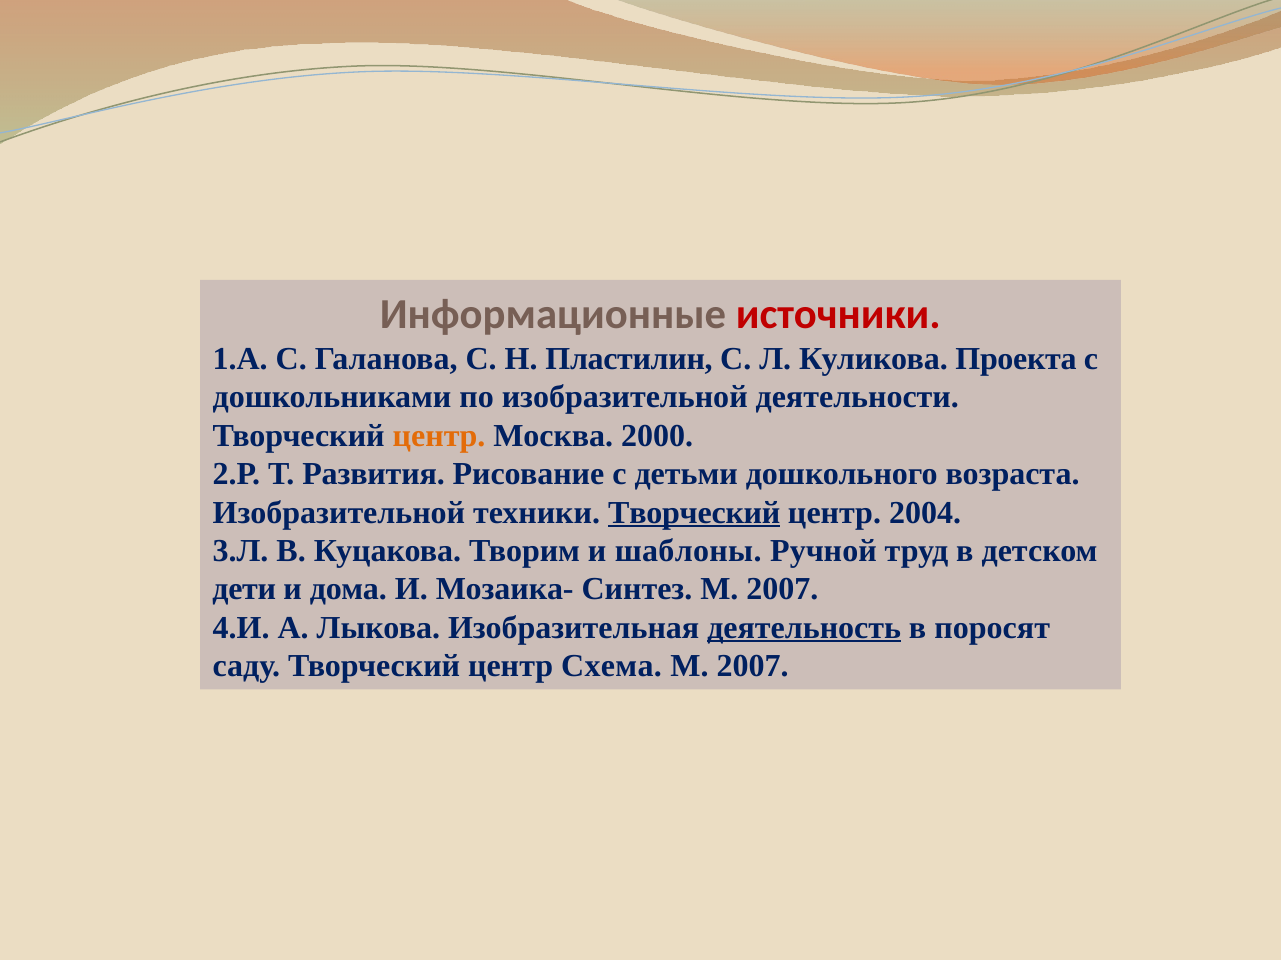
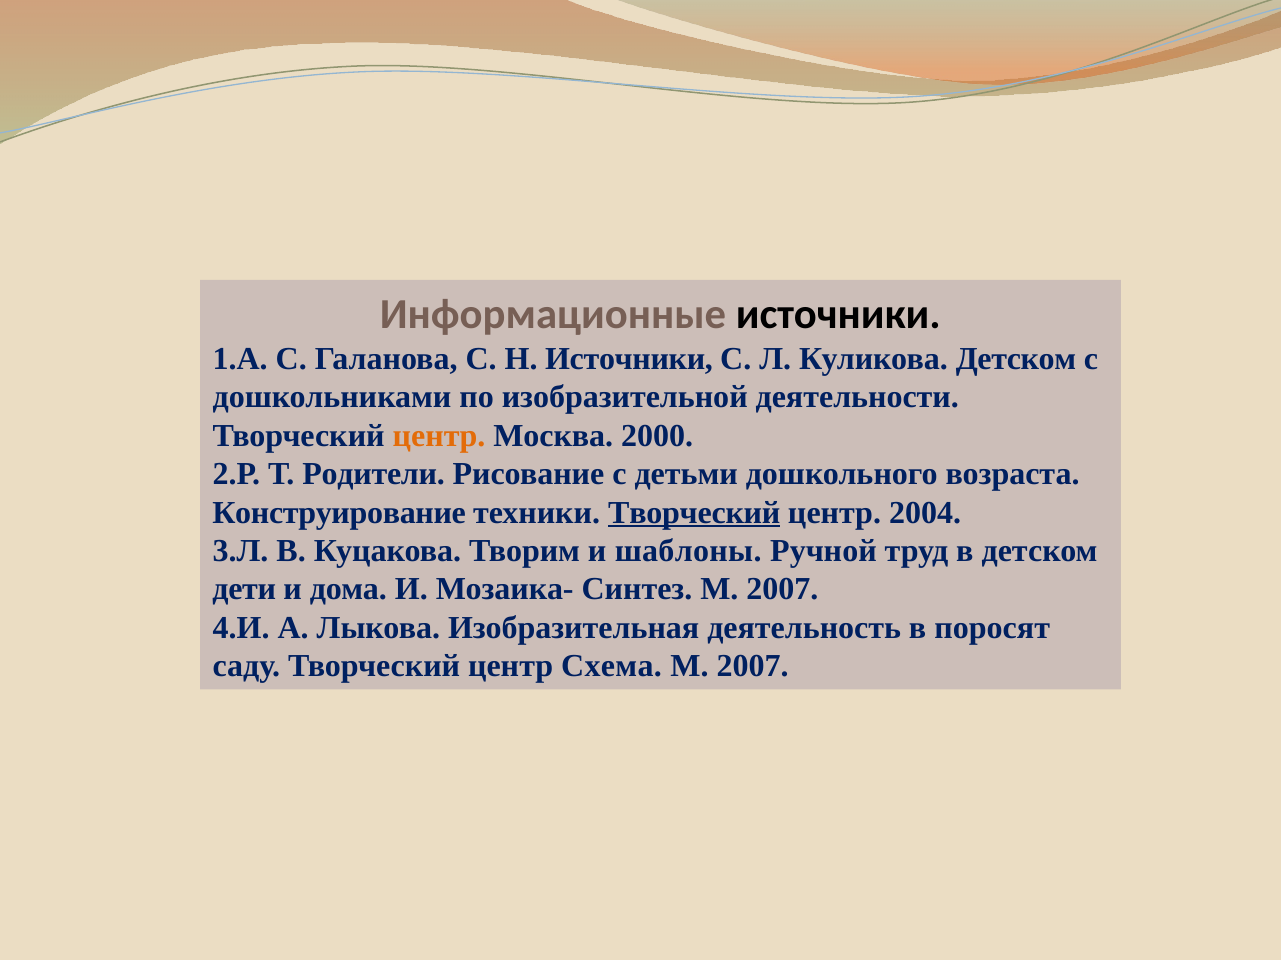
источники colour: red -> black (838, 315)
Н Пластилин: Пластилин -> Источники (629, 359)
Куликова Проекта: Проекта -> Детском (1016, 359)
Развития: Развития -> Родители (374, 474)
Изобразительной: Изобразительной -> Конструирование (339, 513)
деятельность underline: present -> none (804, 628)
